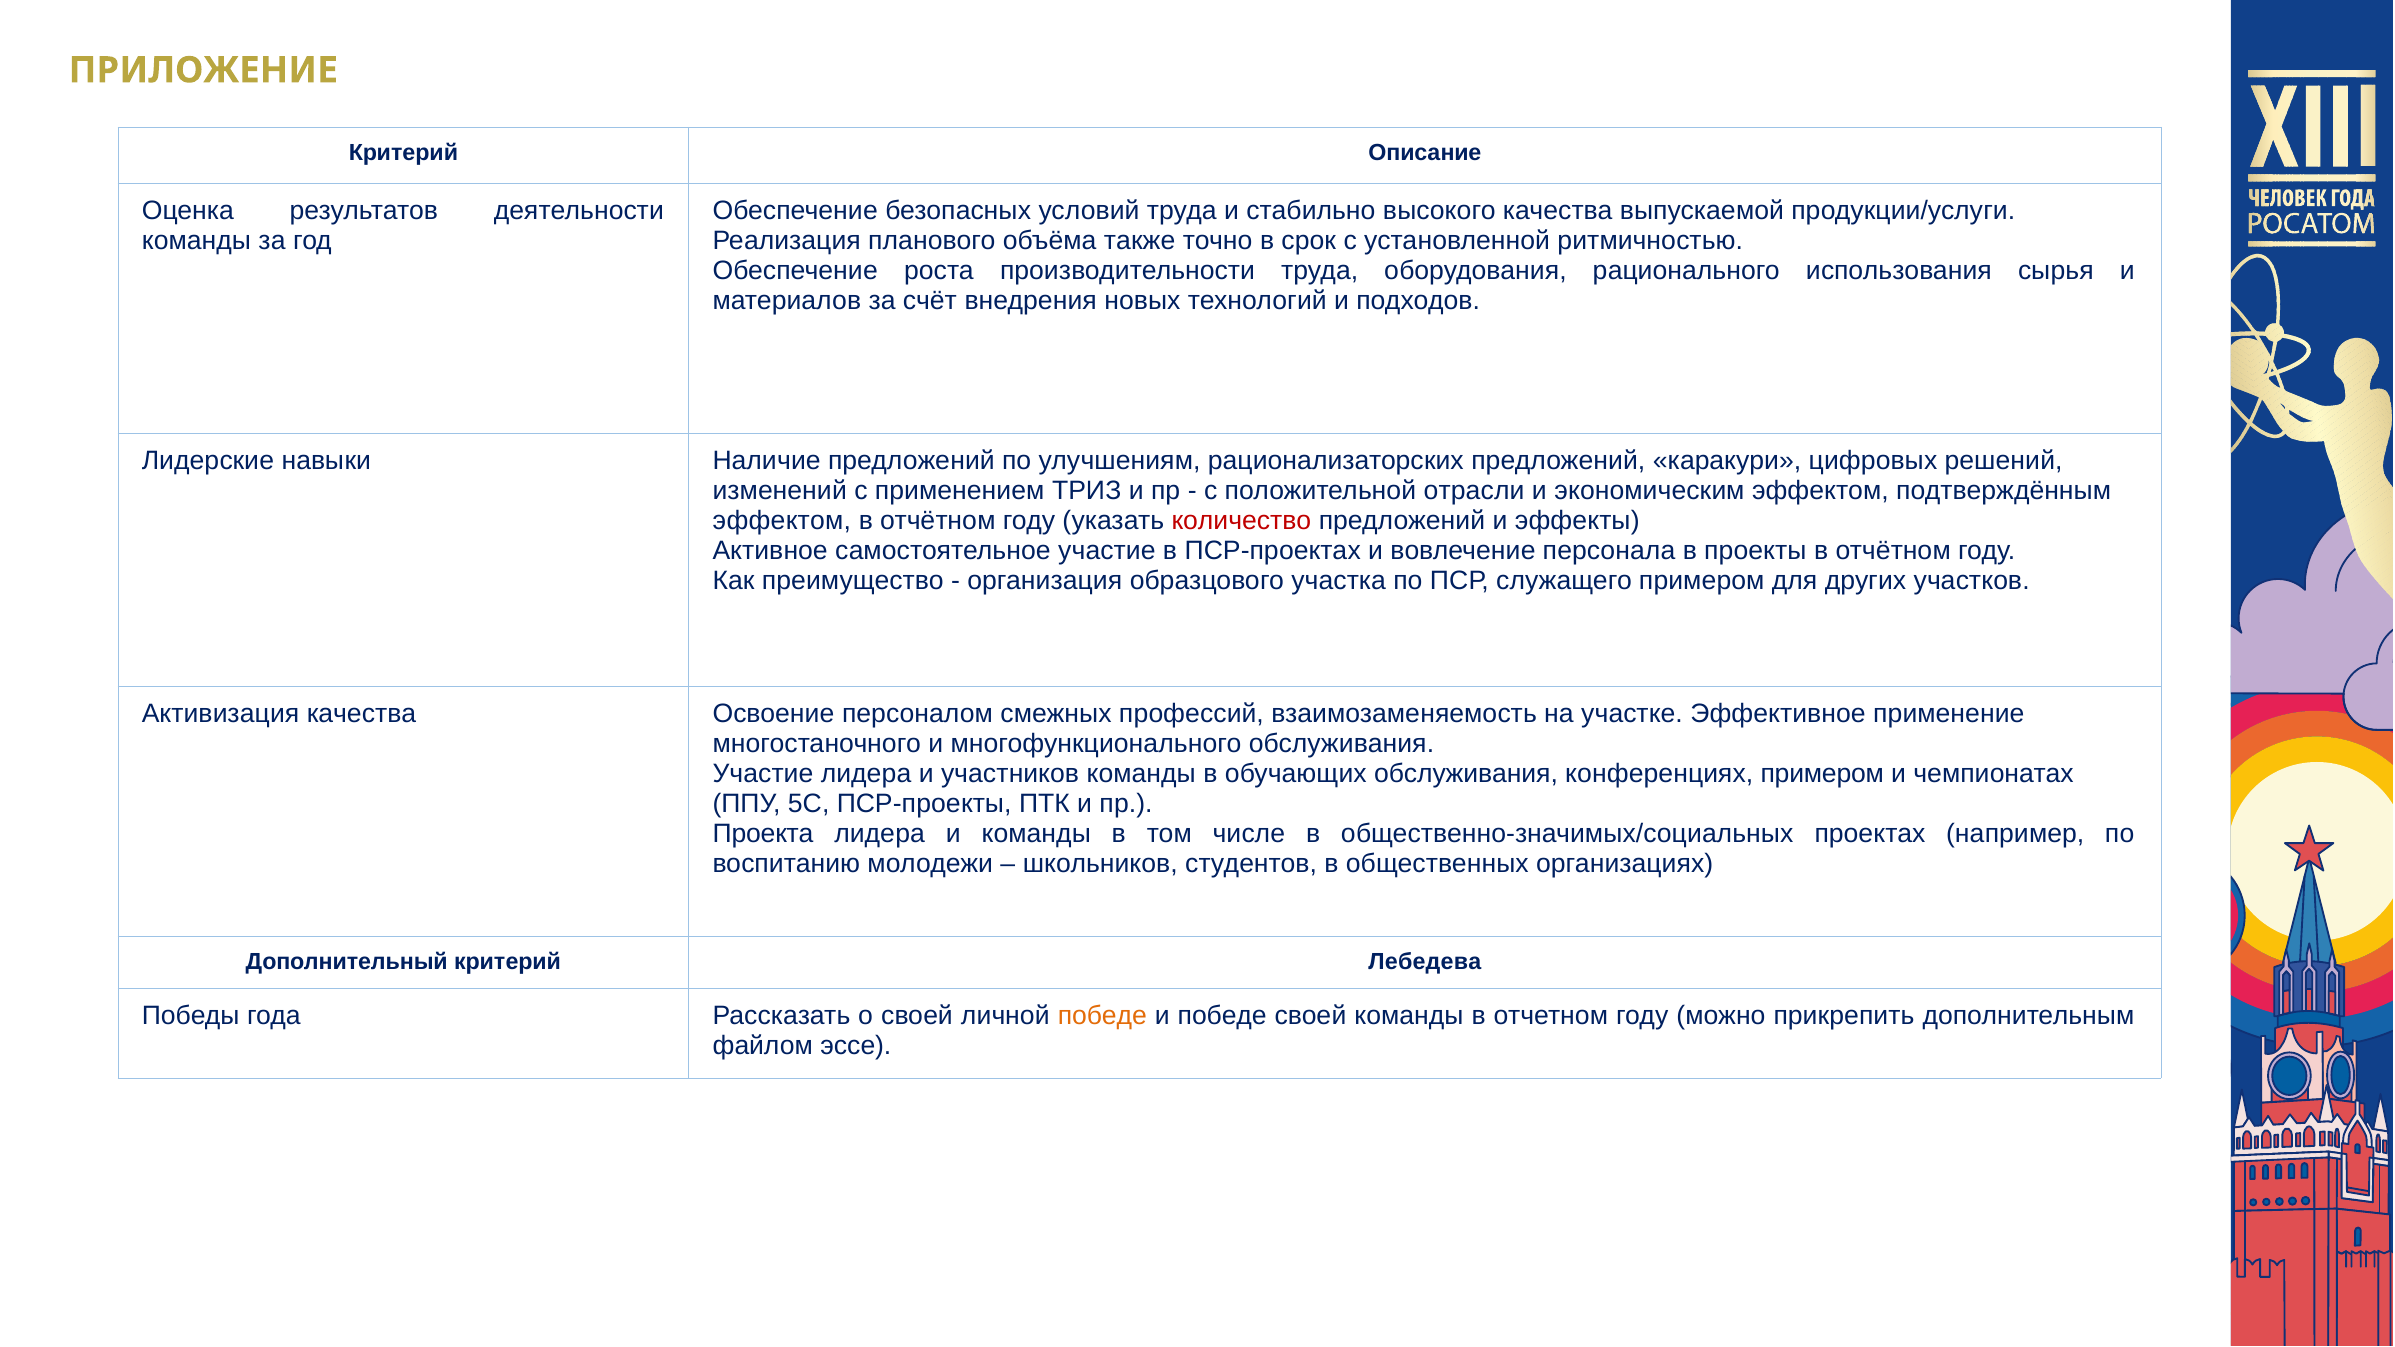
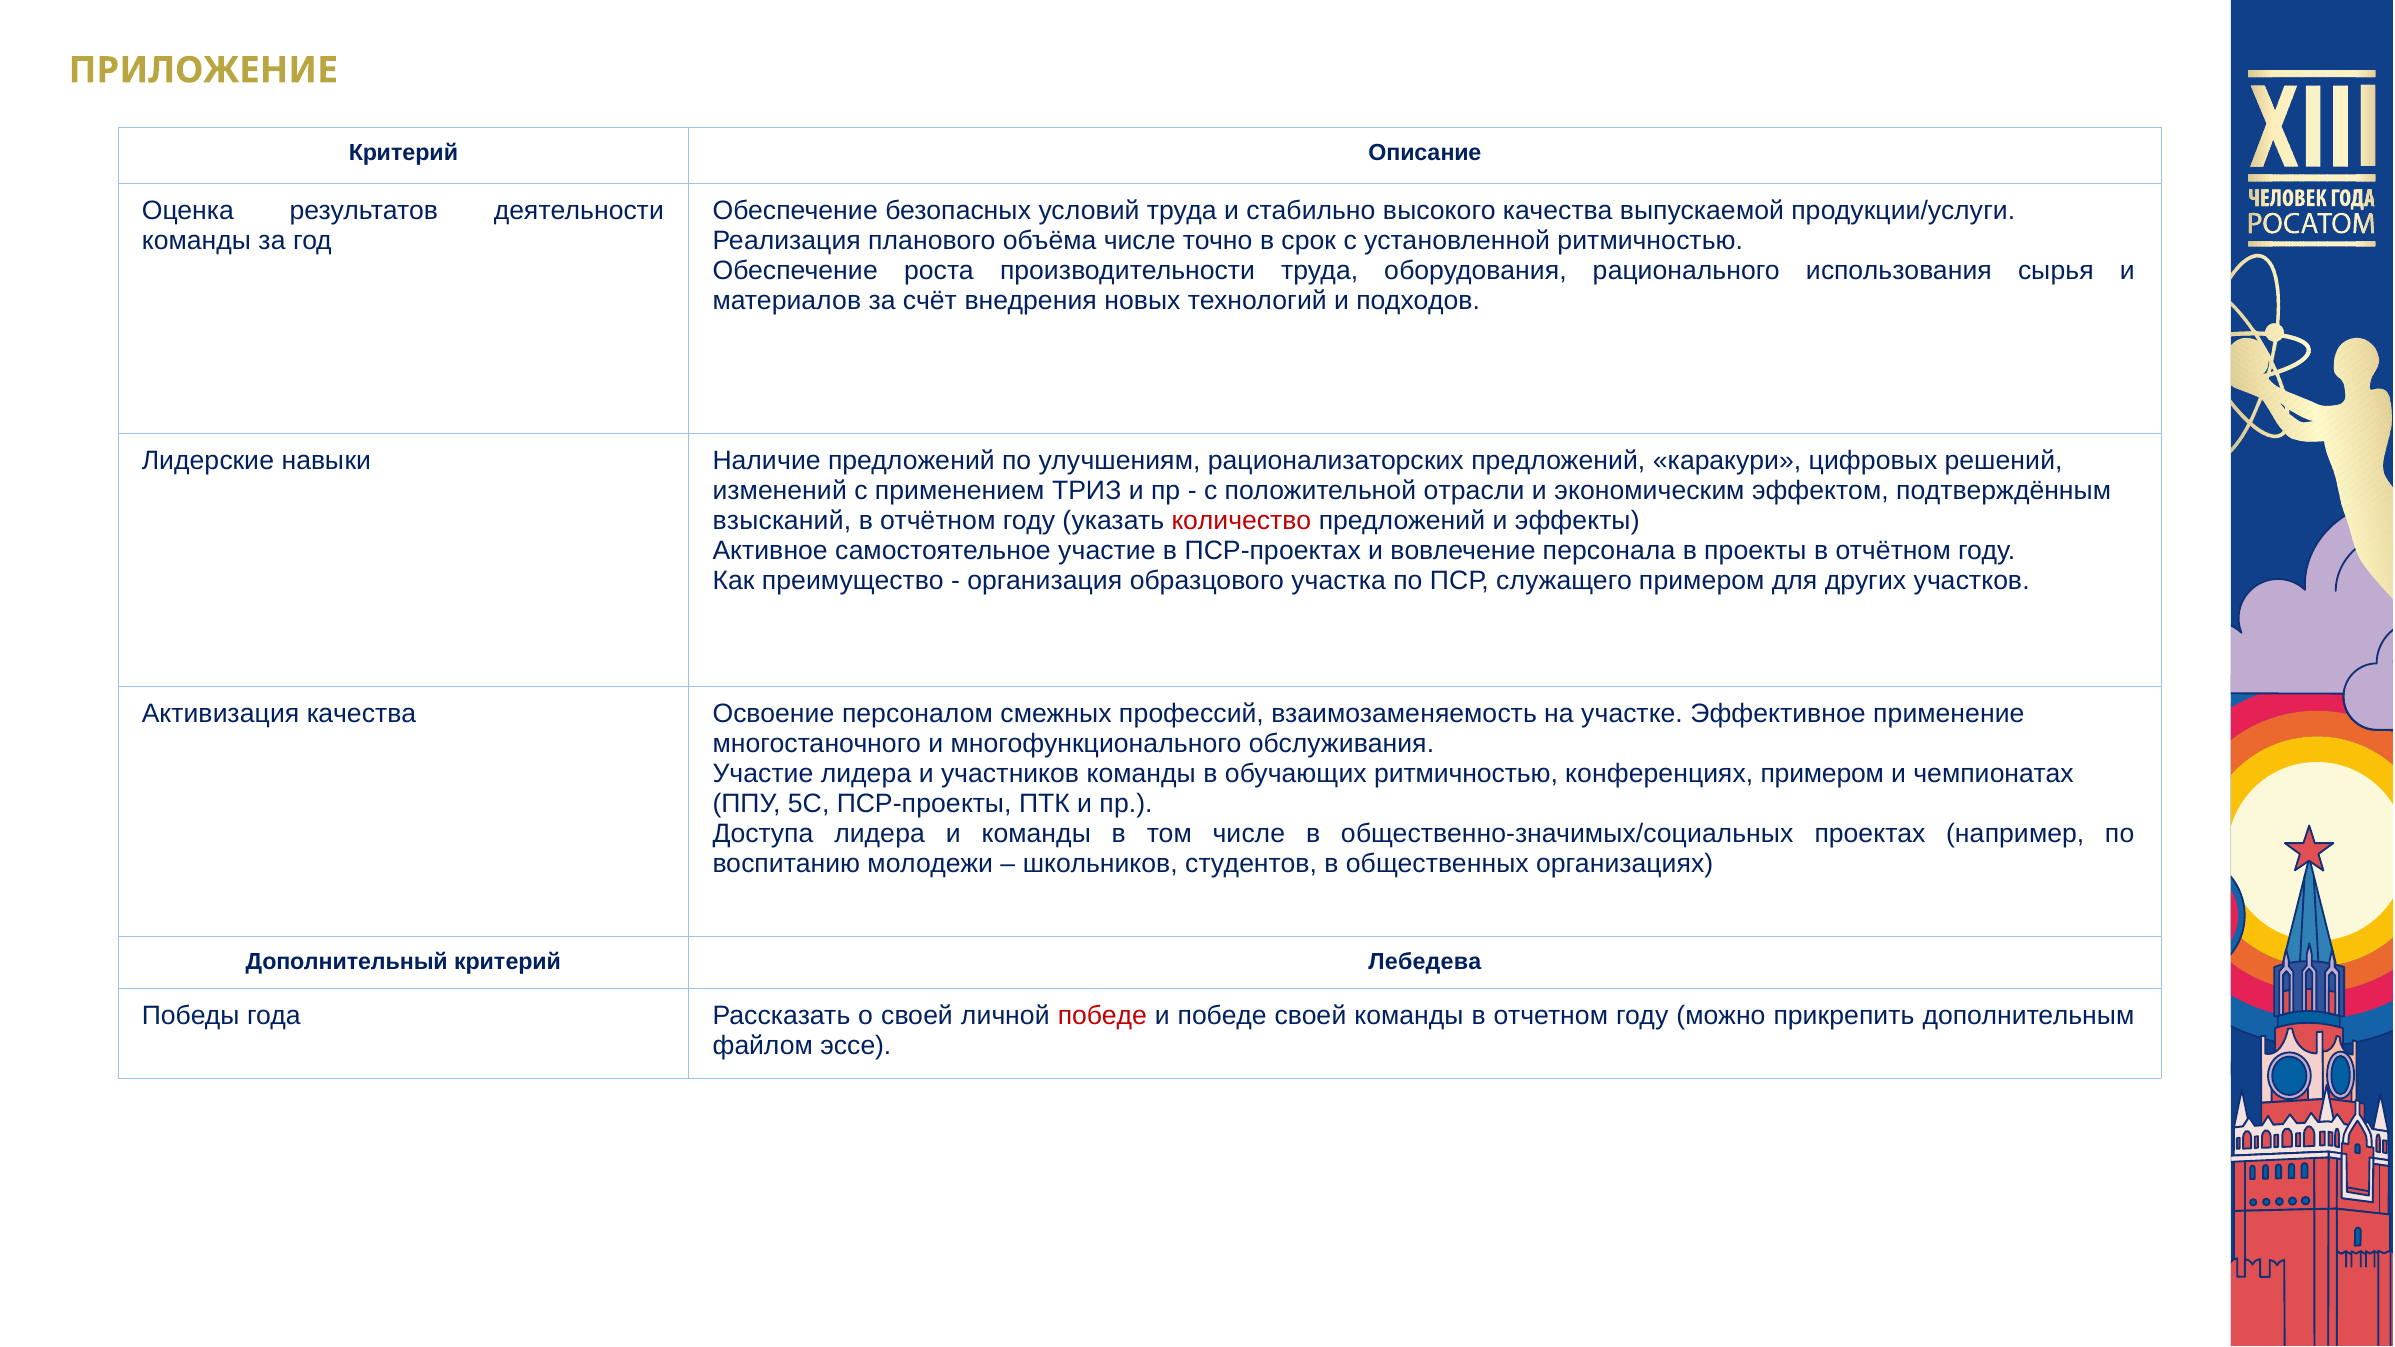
объёма также: также -> числе (1140, 241)
эффектом: эффектом -> взысканий (782, 521)
обучающих обслуживания: обслуживания -> ритмичностью (1466, 774)
Проекта: Проекта -> Доступа (763, 834)
победе colour: orange -> red (1102, 1016)
